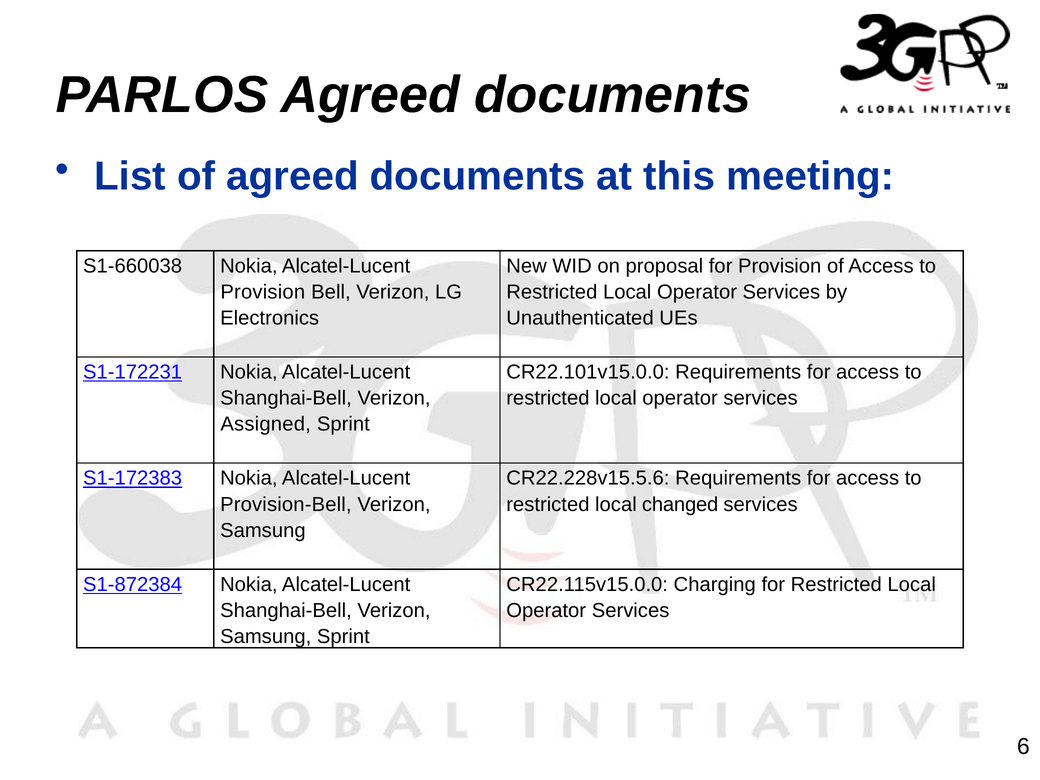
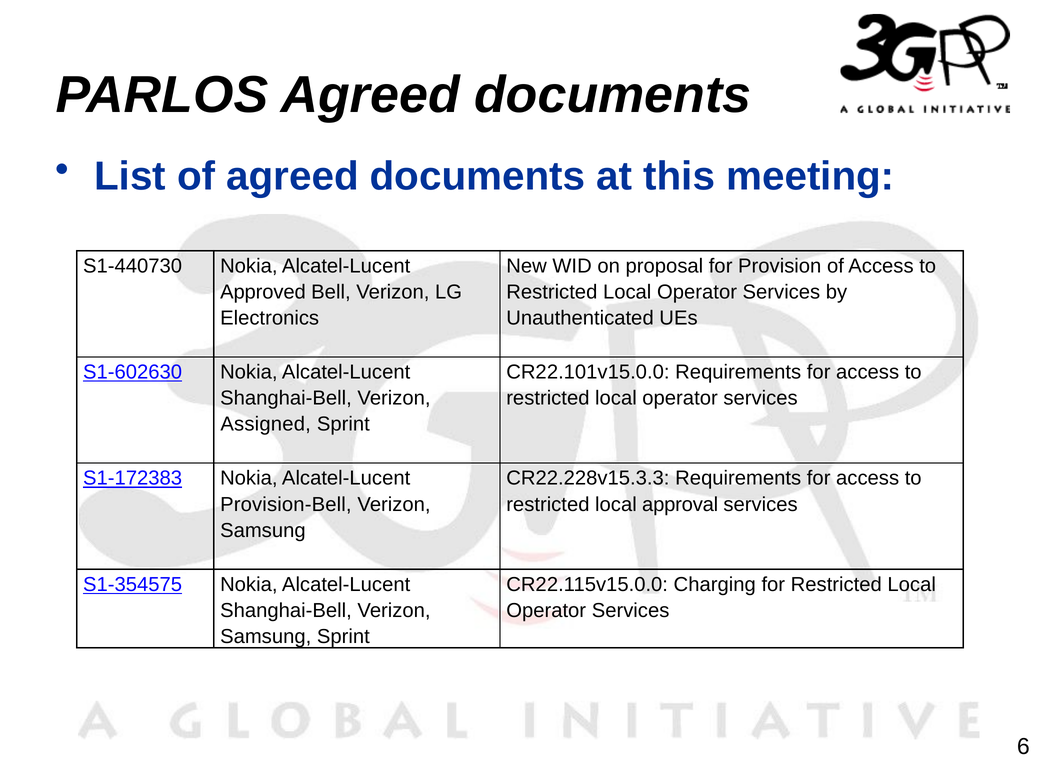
S1-660038: S1-660038 -> S1-440730 (133, 266)
Provision: Provision -> Approved (263, 292)
S1-172231: S1-172231 -> S1-602630 (133, 372)
CR22.228v15.5.6: CR22.228v15.5.6 -> CR22.228v15.3.3 (588, 478)
changed: changed -> approval (680, 504)
S1-872384: S1-872384 -> S1-354575 (133, 584)
